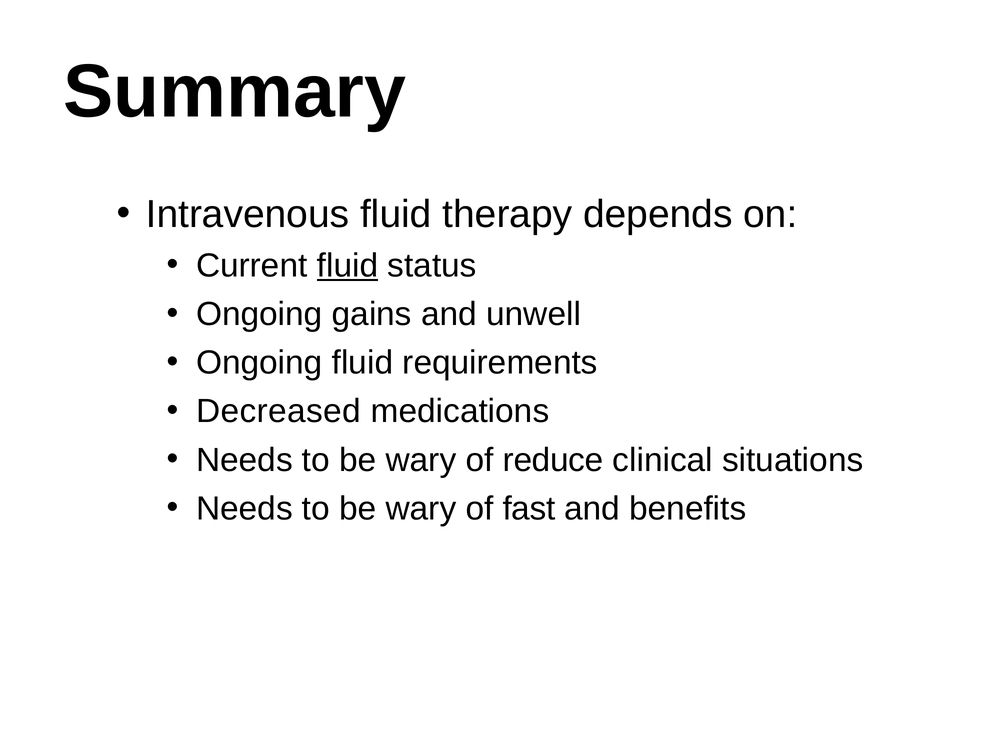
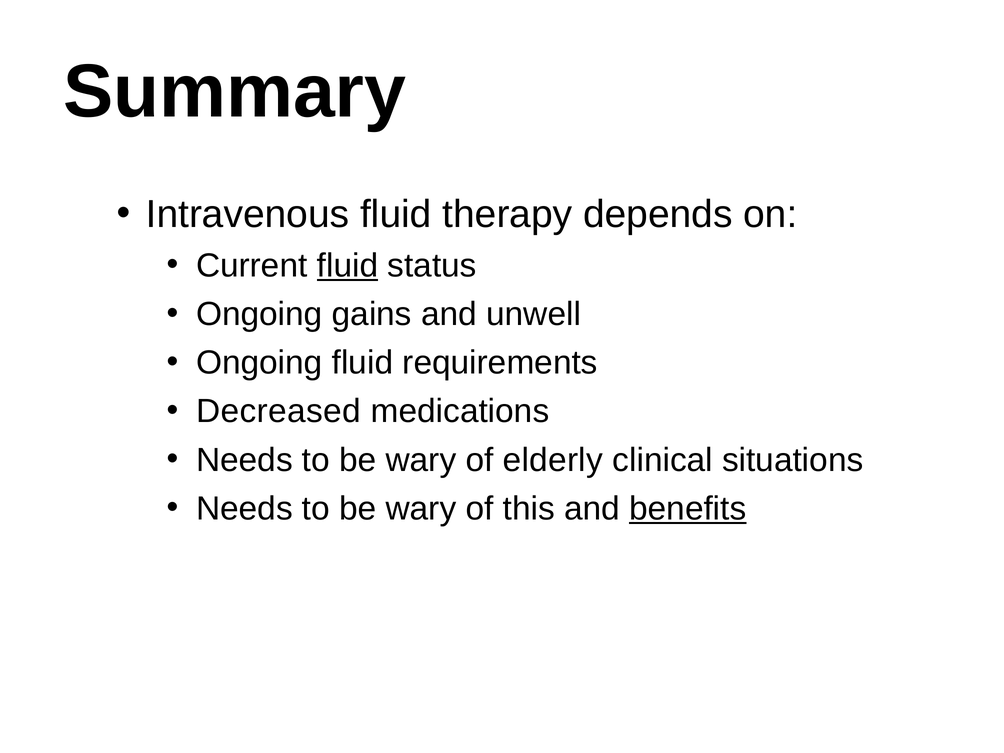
reduce: reduce -> elderly (553, 460)
fast: fast -> this (529, 509)
benefits underline: none -> present (688, 509)
